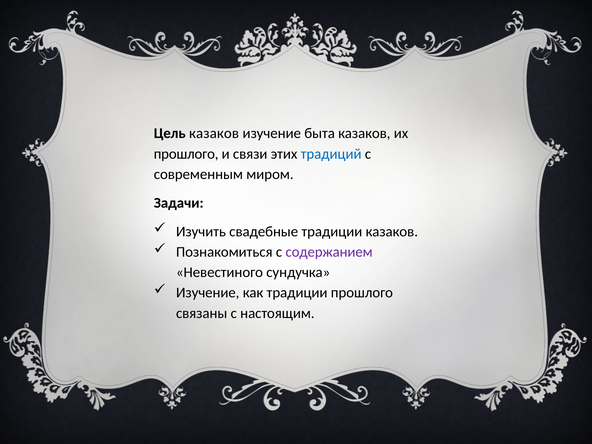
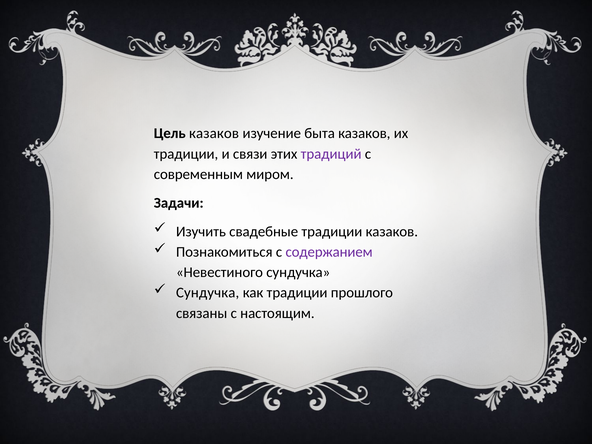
прошлого: прошлого -> традиции (186, 154)
традиций colour: blue -> purple (331, 154)
Изучение: Изучение -> Сундучка (208, 293)
